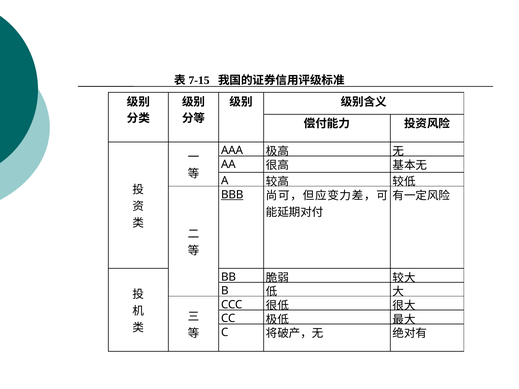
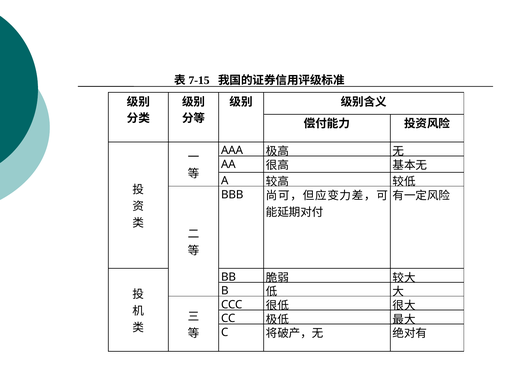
BBB underline: present -> none (232, 195)
